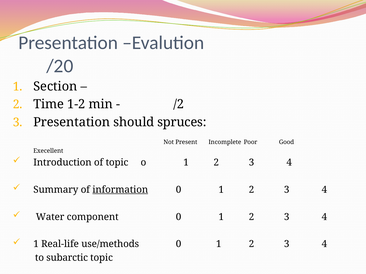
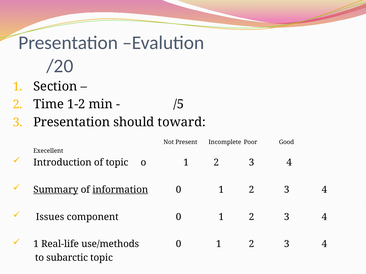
/2: /2 -> /5 (179, 104)
spruces: spruces -> toward (182, 122)
Summary underline: none -> present (56, 190)
Water: Water -> Issues (50, 217)
